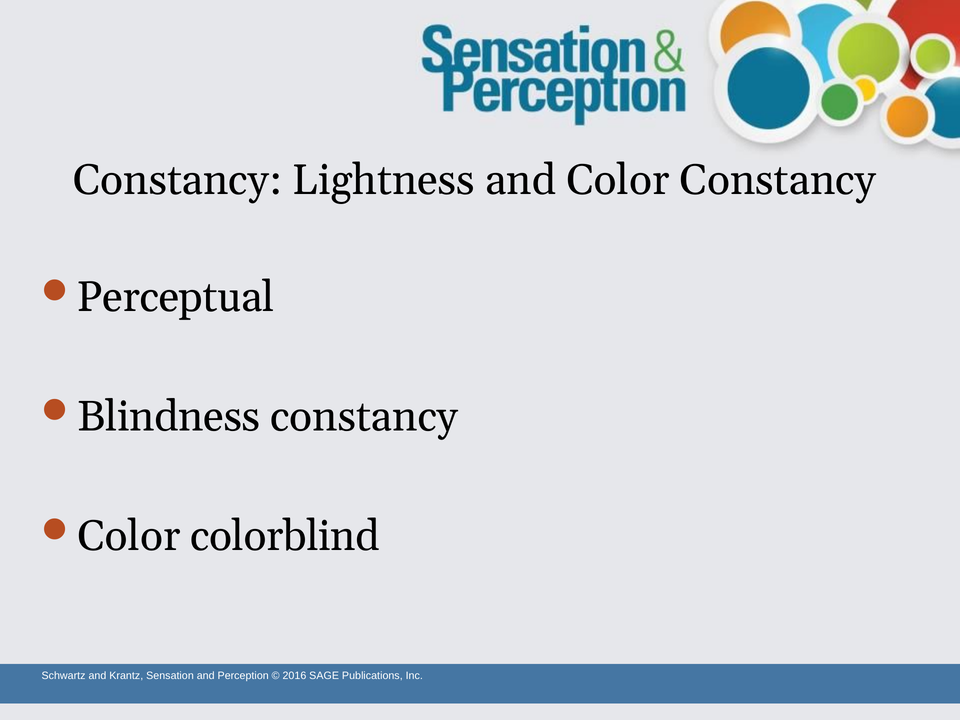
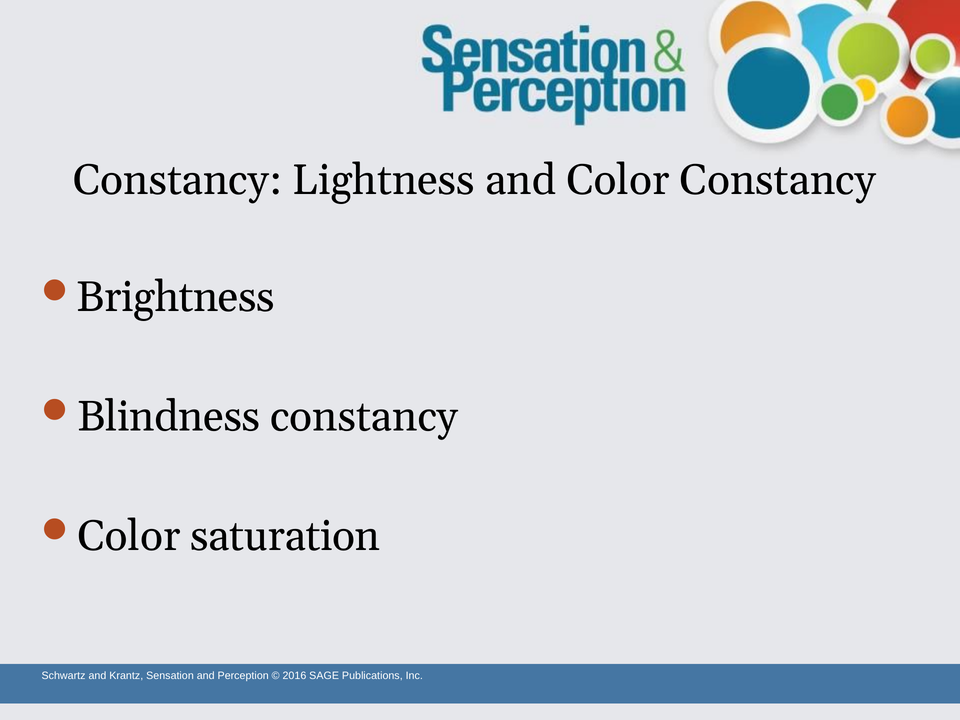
Perceptual: Perceptual -> Brightness (176, 297)
colorblind: colorblind -> saturation (285, 536)
